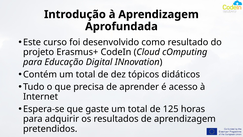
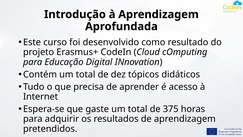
125: 125 -> 375 (171, 109)
